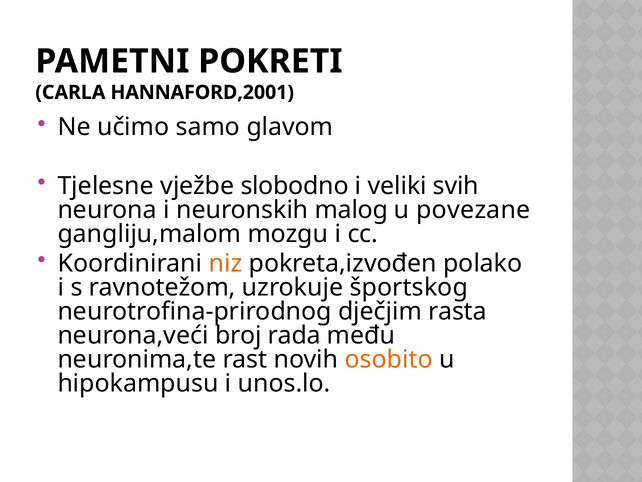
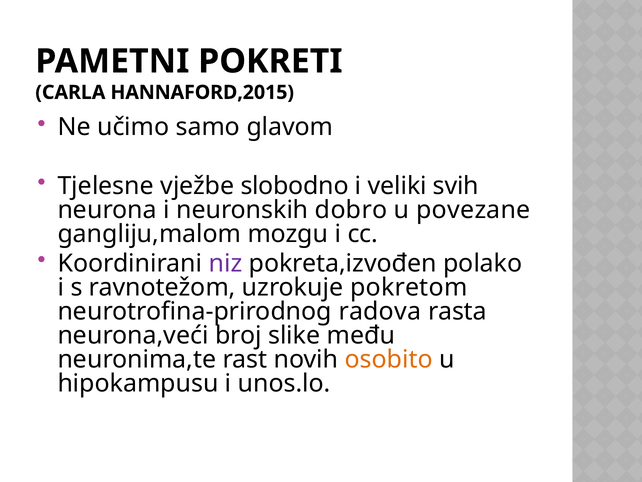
HANNAFORD,2001: HANNAFORD,2001 -> HANNAFORD,2015 (202, 92)
malog: malog -> dobro (351, 210)
niz colour: orange -> purple (226, 263)
športskog: športskog -> pokretom (409, 287)
dječjim: dječjim -> radova (380, 311)
rada: rada -> slike (294, 335)
